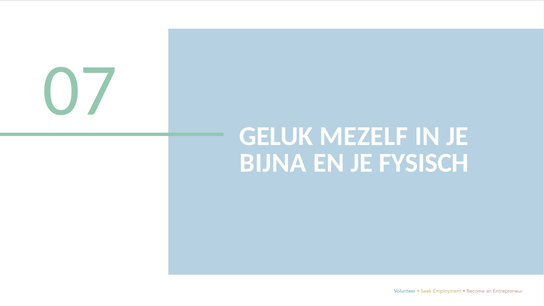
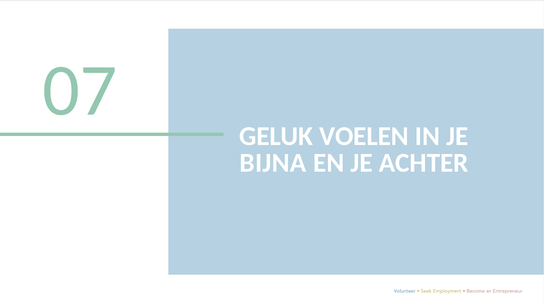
MEZELF: MEZELF -> VOELEN (364, 136)
FYSISCH: FYSISCH -> ACHTER (424, 163)
